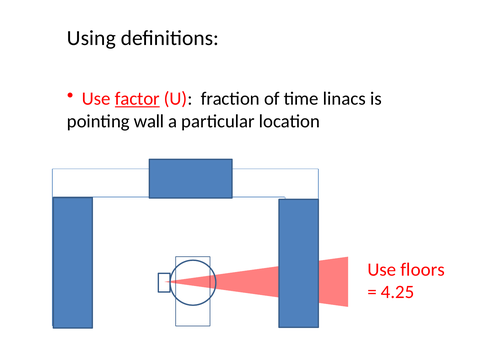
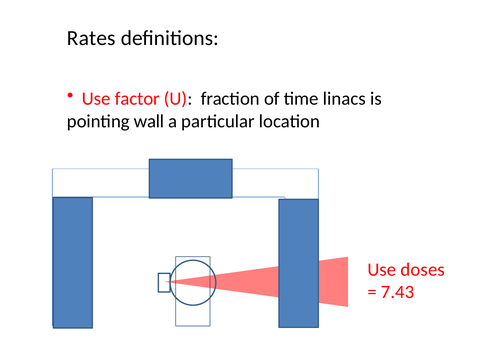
Using: Using -> Rates (91, 38)
factor underline: present -> none (137, 99)
floors: floors -> doses (423, 270)
4.25: 4.25 -> 7.43 (398, 292)
